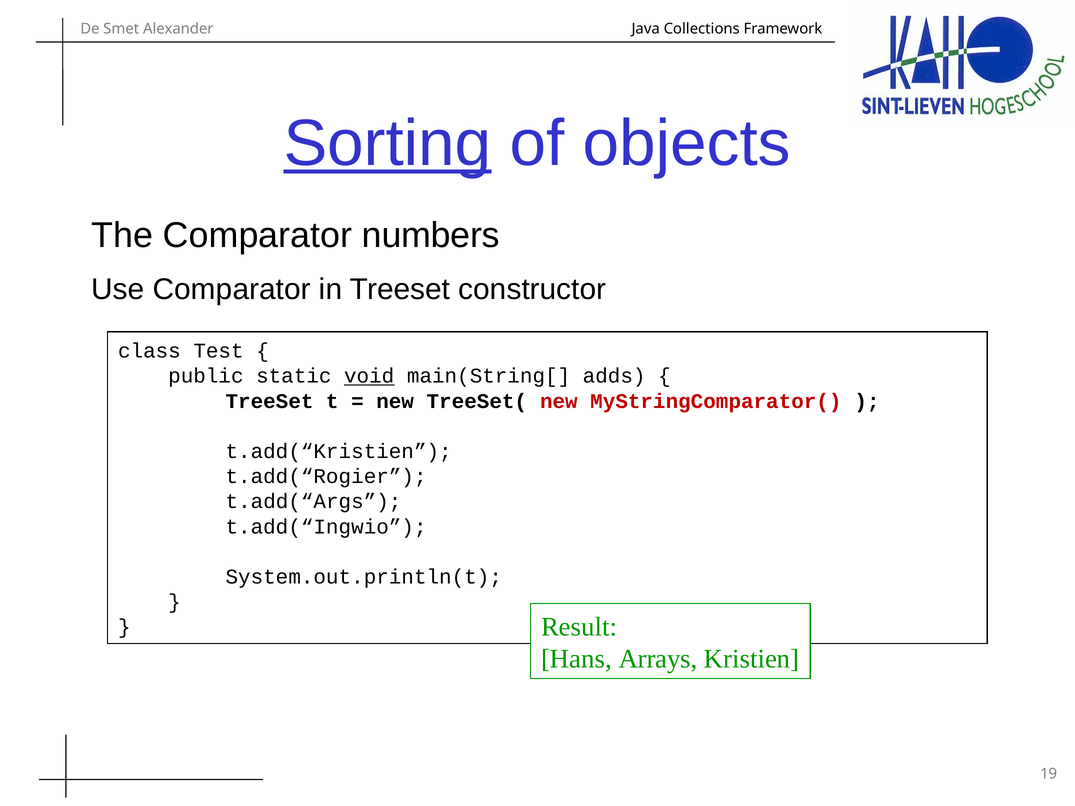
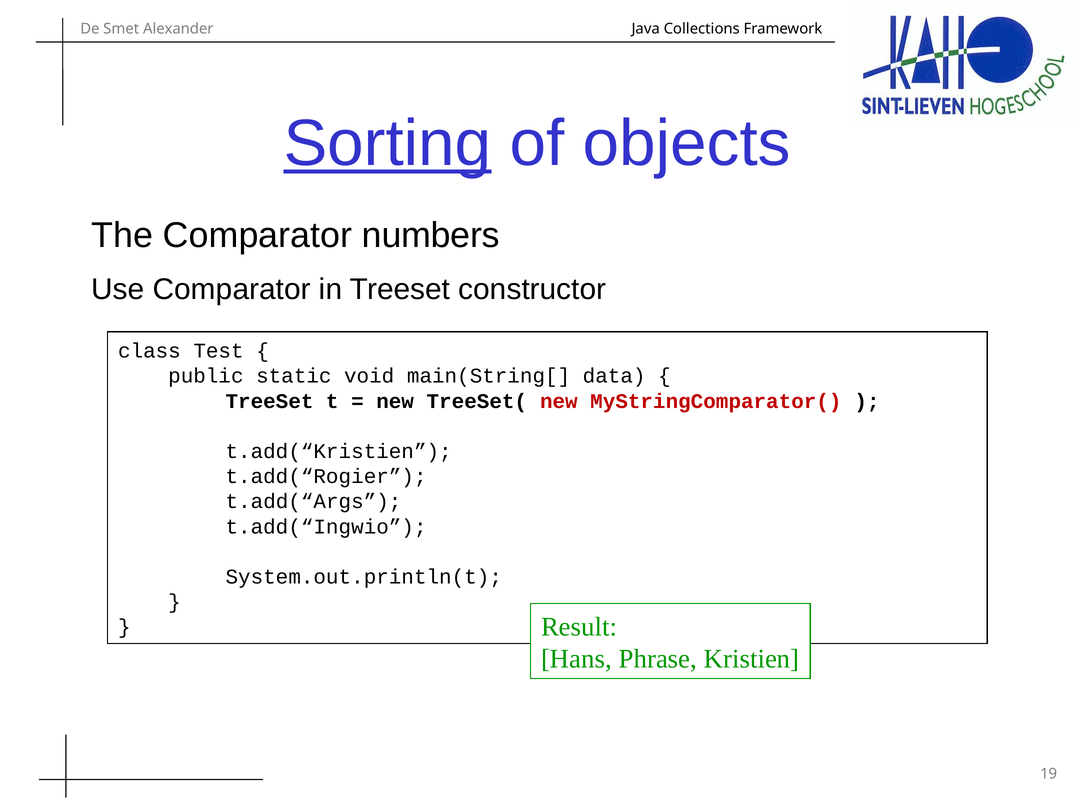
void underline: present -> none (369, 376)
adds: adds -> data (614, 376)
Arrays: Arrays -> Phrase (658, 659)
